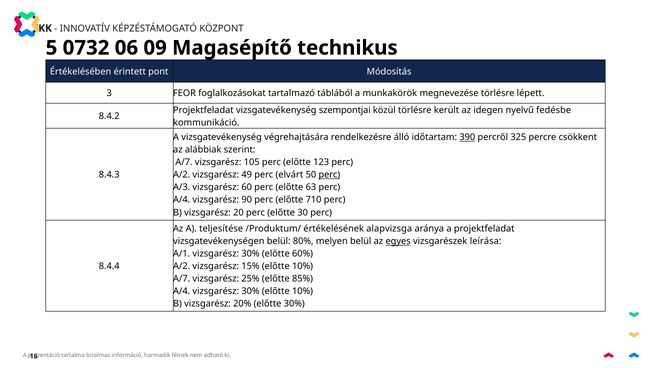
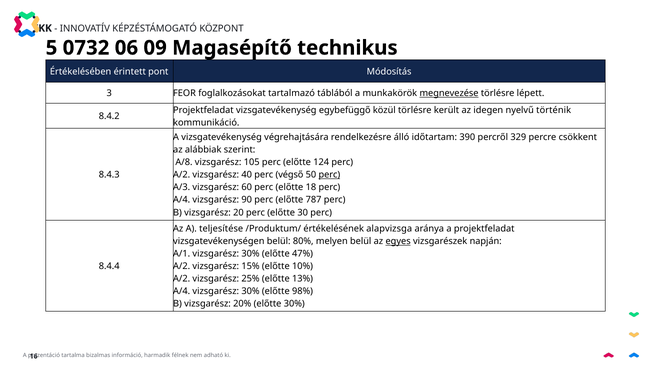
megnevezése underline: none -> present (449, 93)
szempontjai: szempontjai -> egybefüggő (345, 110)
fedésbe: fedésbe -> történik (554, 110)
390 underline: present -> none (467, 137)
325: 325 -> 329 (518, 137)
A/7: A/7 -> A/8 (184, 162)
123: 123 -> 124 (321, 162)
49: 49 -> 40 (247, 175)
elvárt: elvárt -> végső (289, 175)
63: 63 -> 18 (311, 187)
710: 710 -> 787 (314, 200)
leírása: leírása -> napján (486, 241)
60%: 60% -> 47% (303, 254)
A/7: A/7 -> A/2 (182, 279)
85%: 85% -> 13% (303, 279)
30% előtte 10%: 10% -> 98% (303, 291)
